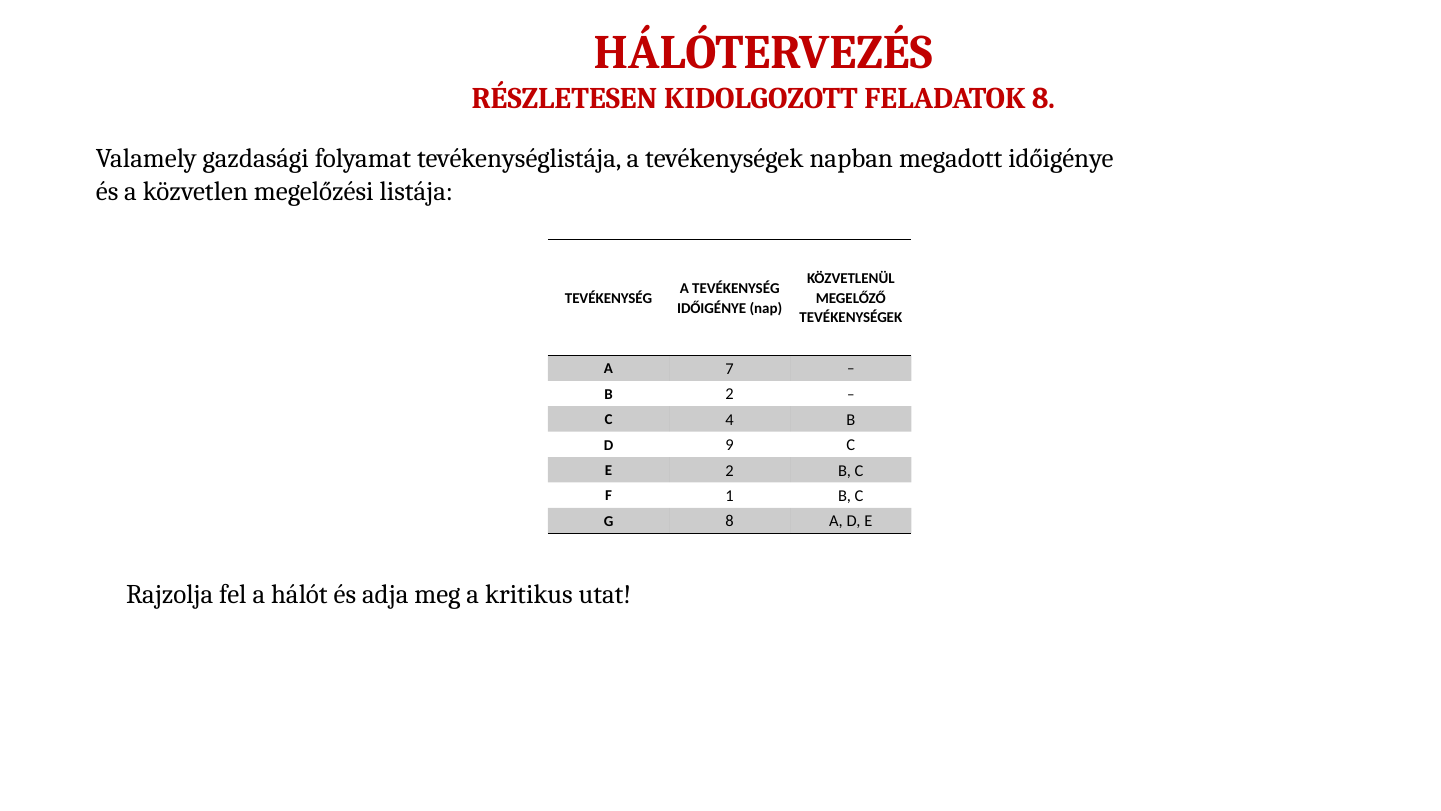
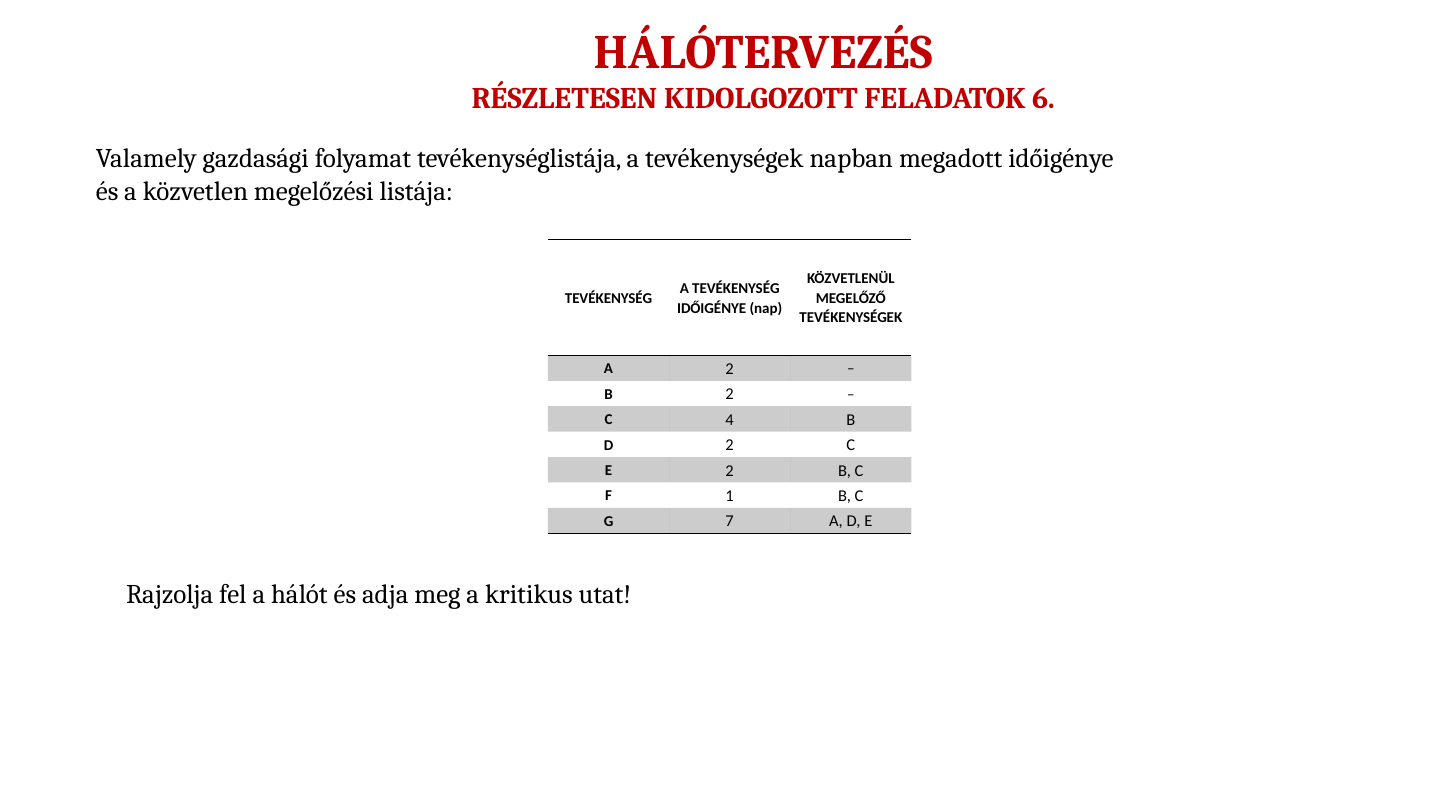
FELADATOK 8: 8 -> 6 (1043, 99)
A 7: 7 -> 2 (730, 369)
D 9: 9 -> 2 (730, 445)
G 8: 8 -> 7 (730, 521)
